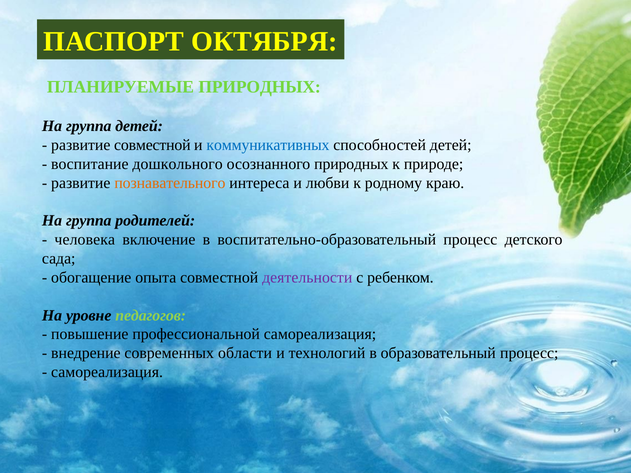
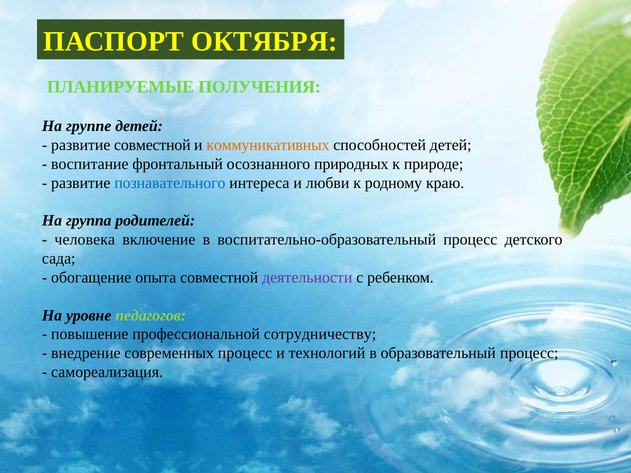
ПЛАНИРУЕМЫЕ ПРИРОДНЫХ: ПРИРОДНЫХ -> ПОЛУЧЕНИЯ (260, 87)
группа: группа -> группе (89, 126)
коммуникативных colour: blue -> orange (268, 145)
дошкольного: дошкольного -> фронтальный (178, 164)
познавательного colour: orange -> blue (170, 183)
профессиональной самореализация: самореализация -> сотрудничеству (320, 334)
современных области: области -> процесс (245, 353)
